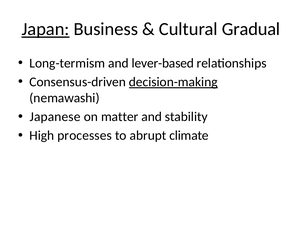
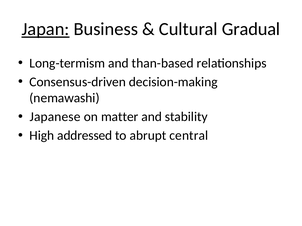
lever-based: lever-based -> than-based (163, 63)
decision-making underline: present -> none (173, 82)
processes: processes -> addressed (85, 136)
climate: climate -> central (189, 136)
